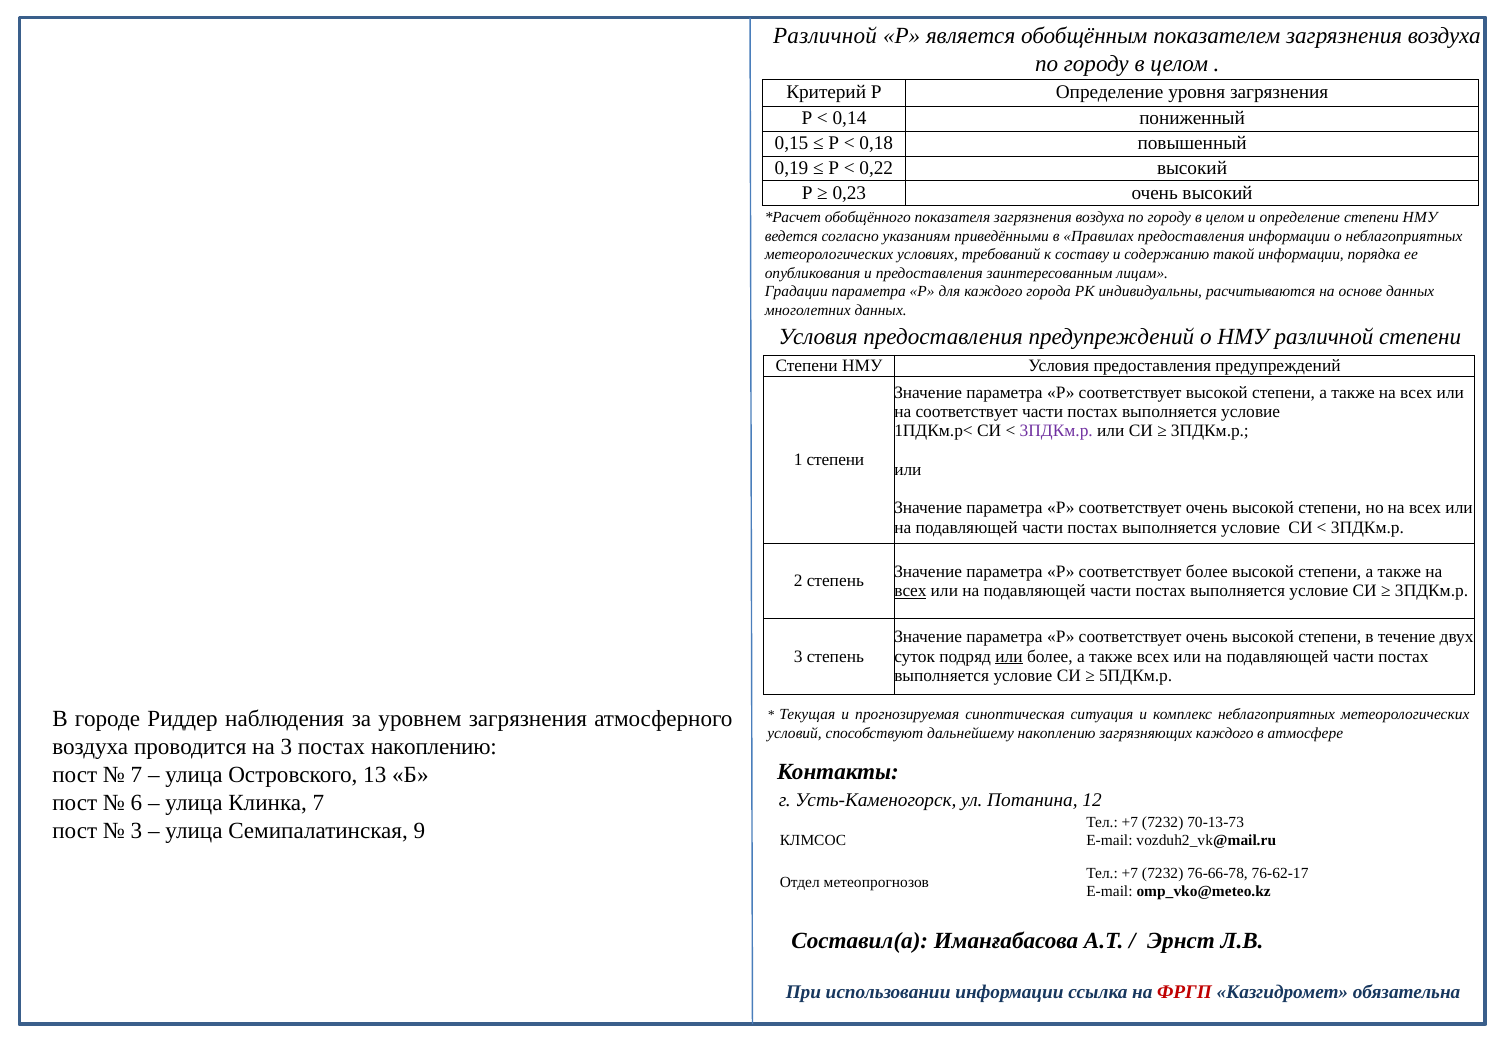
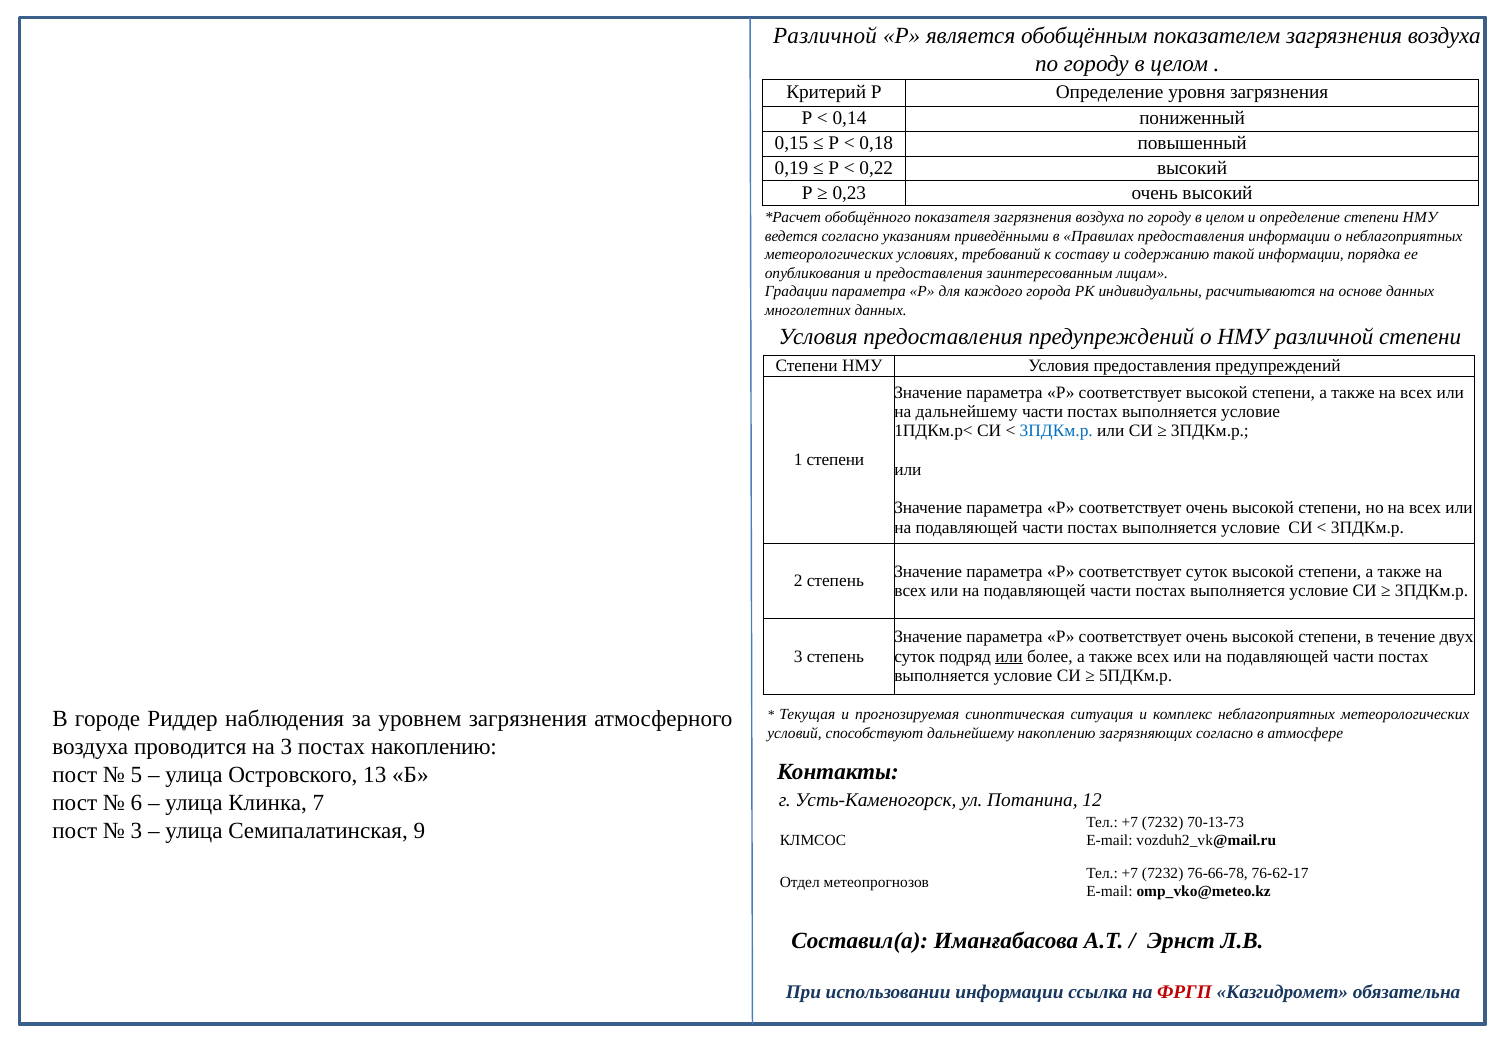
на соответствует: соответствует -> дальнейшему (967, 412)
3ПДКм.р colour: purple -> blue (1056, 431)
соответствует более: более -> суток (1207, 572)
всех underline: present -> none (910, 591)
загрязняющих каждого: каждого -> согласно (1225, 733)
7: 7 -> 5 (136, 775)
